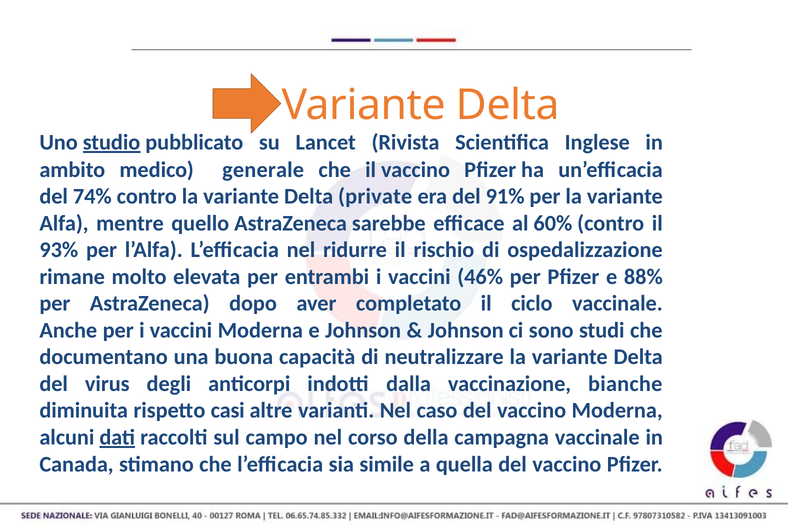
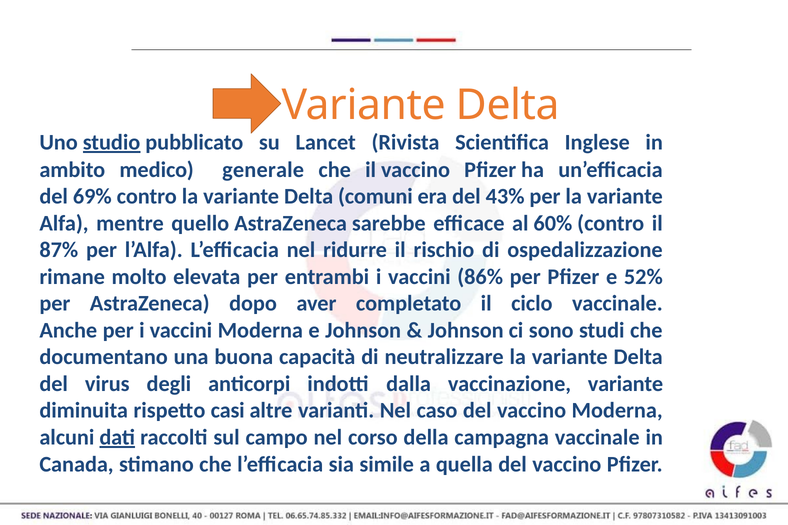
74%: 74% -> 69% (92, 197)
private: private -> comuni (375, 197)
91%: 91% -> 43% (505, 197)
93%: 93% -> 87% (59, 250)
46%: 46% -> 86% (480, 277)
88%: 88% -> 52% (643, 277)
vaccinazione bianche: bianche -> variante (625, 384)
